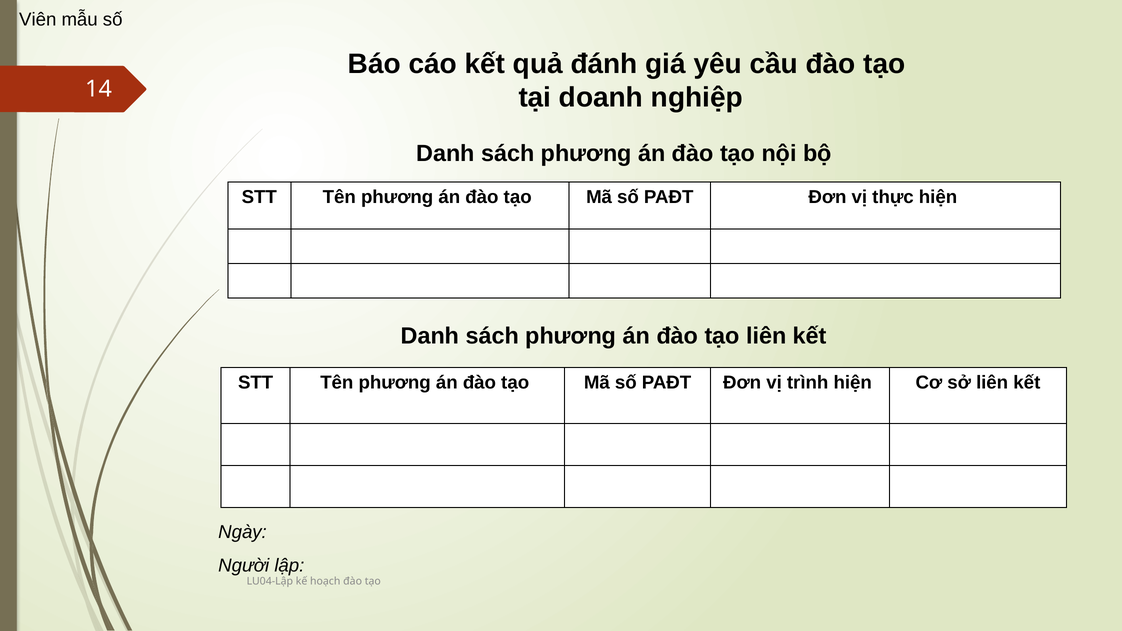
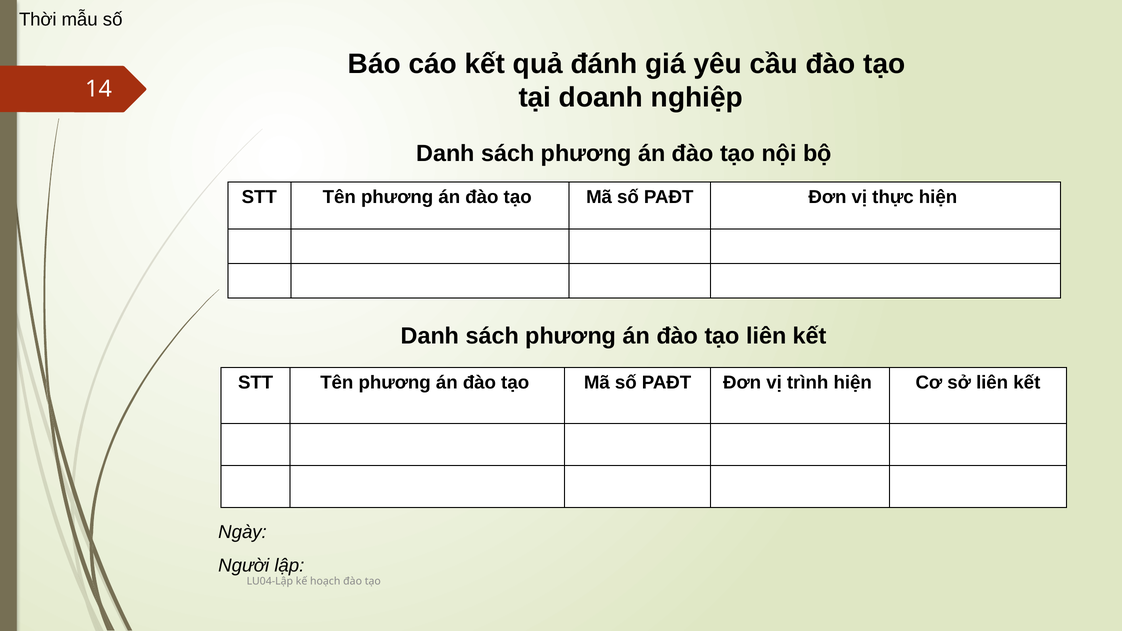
Viên: Viên -> Thời (38, 19)
